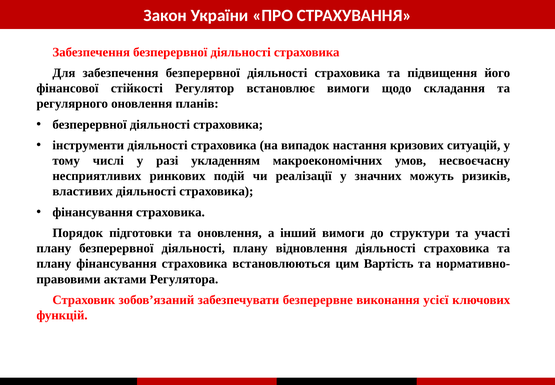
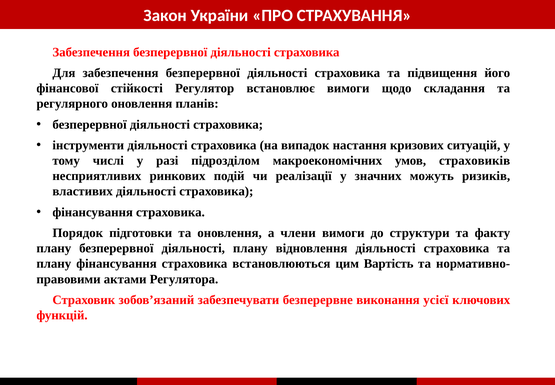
укладенням: укладенням -> підрозділом (226, 160)
несвоєчасну: несвоєчасну -> страховиків (475, 160)
інший: інший -> члени (298, 232)
участі: участі -> факту (492, 232)
